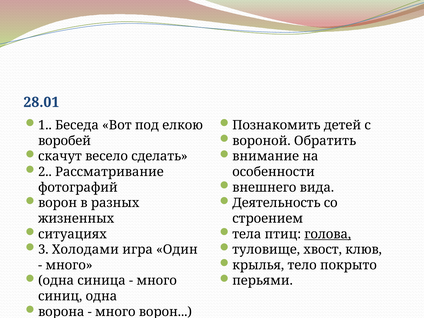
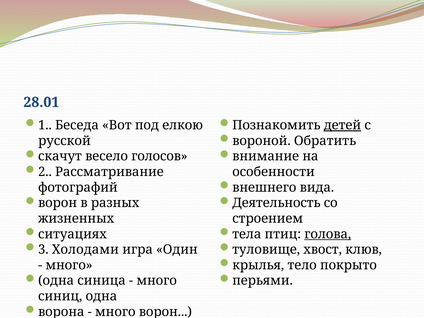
детей underline: none -> present (342, 125)
воробей: воробей -> русской (64, 141)
сделать: сделать -> голосов (159, 156)
